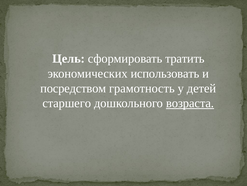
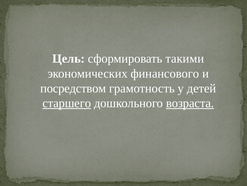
тратить: тратить -> такими (185, 58)
использовать: использовать -> финансового (165, 73)
старшего underline: none -> present (67, 103)
